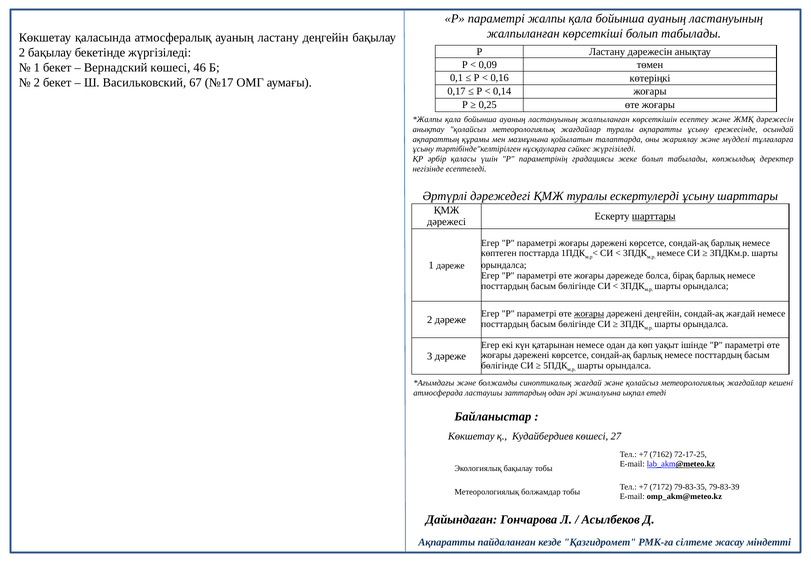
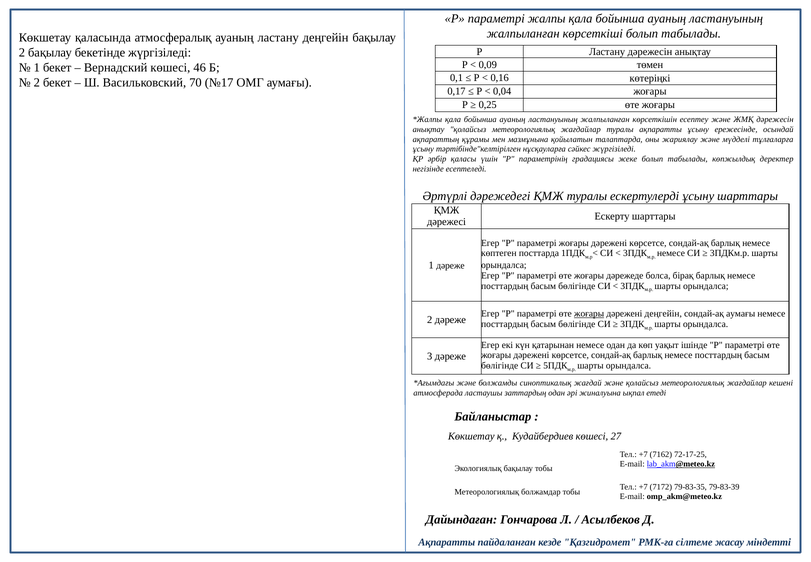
67: 67 -> 70 (195, 82)
0,14: 0,14 -> 0,04 (502, 91)
шарттары underline: present -> none (654, 216)
сондай-ақ жағдай: жағдай -> аумағы (741, 314)
